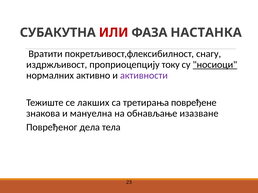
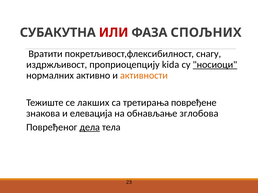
НАСТАНКА: НАСТАНКА -> СПОЉНИХ (206, 33)
току: току -> kida (171, 65)
активности colour: purple -> orange (144, 76)
мануелна: мануелна -> елевација (91, 114)
изазване: изазване -> зглобова (199, 114)
дела underline: none -> present (90, 127)
